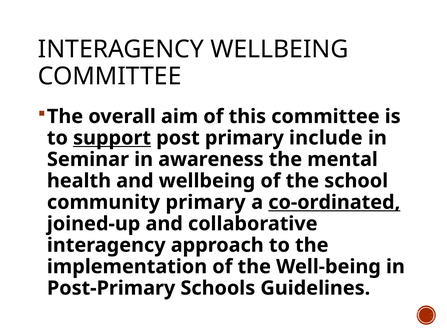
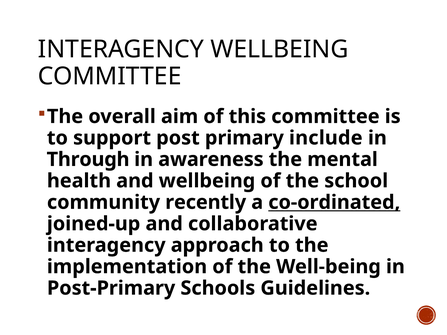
support underline: present -> none (112, 138)
Seminar: Seminar -> Through (88, 160)
community primary: primary -> recently (206, 202)
